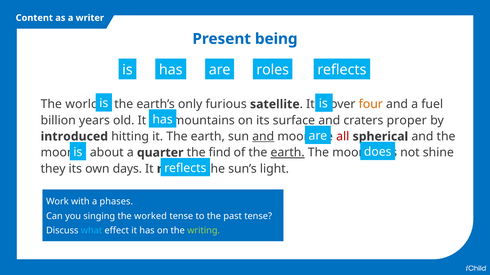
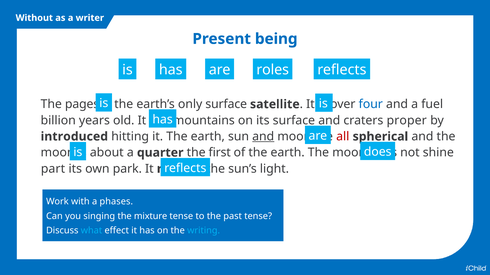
Content: Content -> Without (34, 18)
world: world -> pages (82, 104)
only furious: furious -> surface (226, 104)
four colour: orange -> blue (371, 104)
find: find -> first (220, 153)
earth underline: present -> none (288, 153)
they: they -> part (53, 169)
days: days -> park (127, 169)
worked: worked -> mixture (151, 216)
writing colour: light green -> light blue (204, 231)
